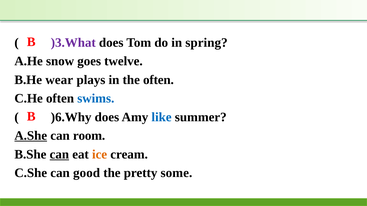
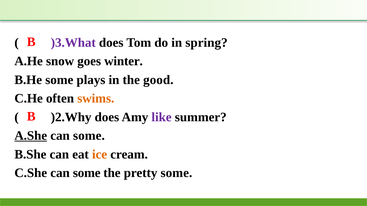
twelve: twelve -> winter (124, 61)
B.He wear: wear -> some (59, 80)
the often: often -> good (158, 80)
swims colour: blue -> orange (96, 99)
)6.Why: )6.Why -> )2.Why (71, 117)
like colour: blue -> purple (162, 117)
room: room -> some (89, 136)
can underline: present -> none (59, 155)
C.She can good: good -> some (87, 173)
